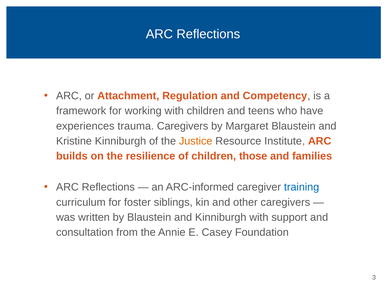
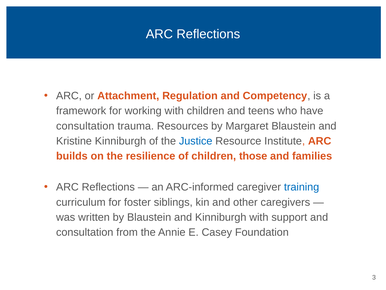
experiences: experiences -> consultation (85, 126)
trauma Caregivers: Caregivers -> Resources (183, 126)
Justice colour: orange -> blue (196, 141)
